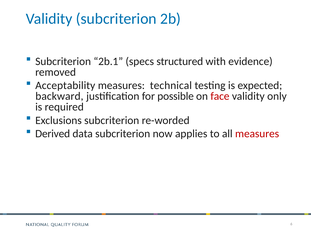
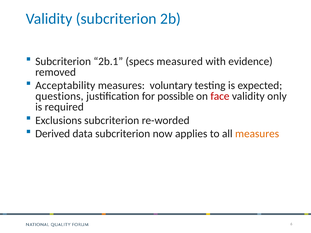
structured: structured -> measured (180, 61)
technical: technical -> voluntary (171, 86)
backward: backward -> questions (59, 96)
measures colour: red -> orange (257, 134)
